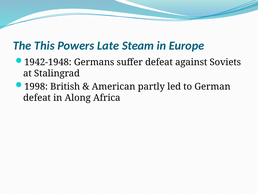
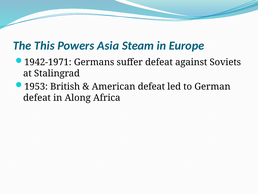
Late: Late -> Asia (108, 46)
1942-1948: 1942-1948 -> 1942-1971 (48, 62)
1998: 1998 -> 1953 (36, 86)
American partly: partly -> defeat (151, 86)
